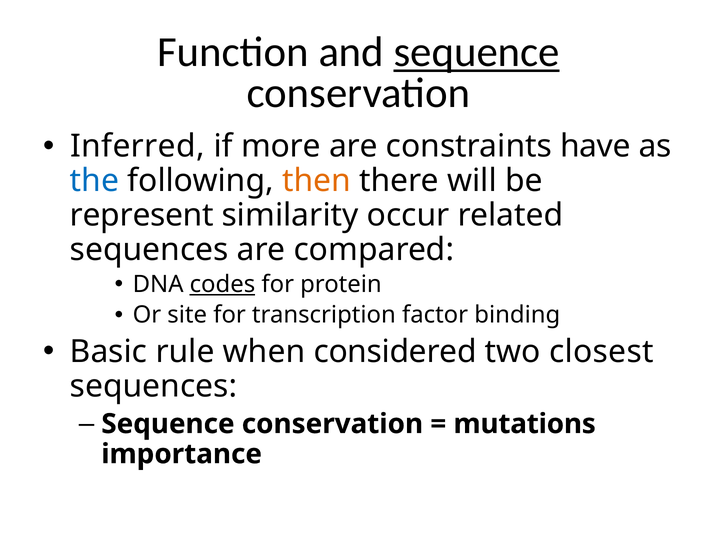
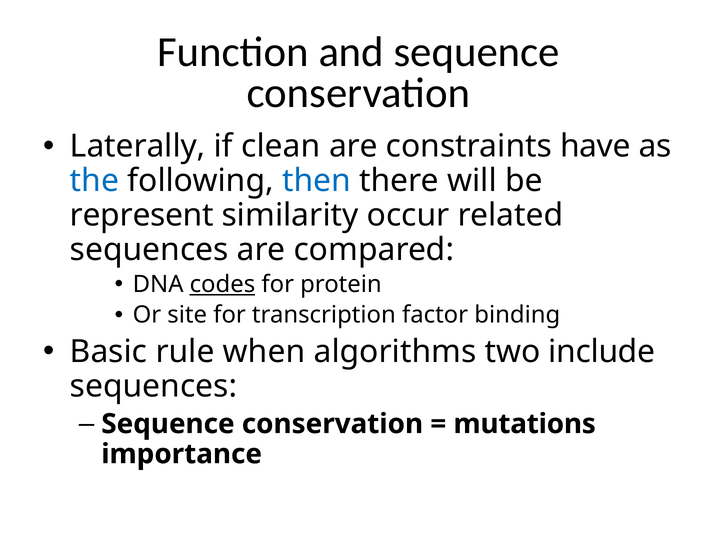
sequence underline: present -> none (477, 52)
Inferred: Inferred -> Laterally (138, 146)
more: more -> clean (281, 146)
then colour: orange -> blue (317, 181)
considered: considered -> algorithms (395, 351)
closest: closest -> include (602, 351)
